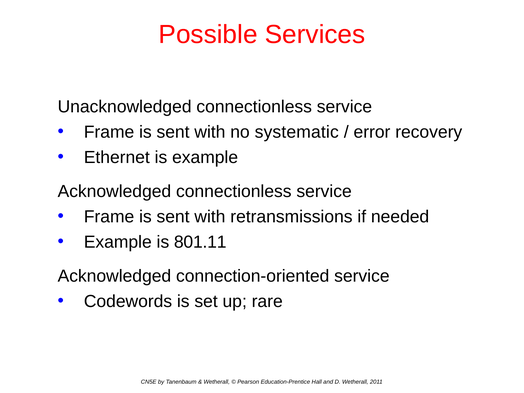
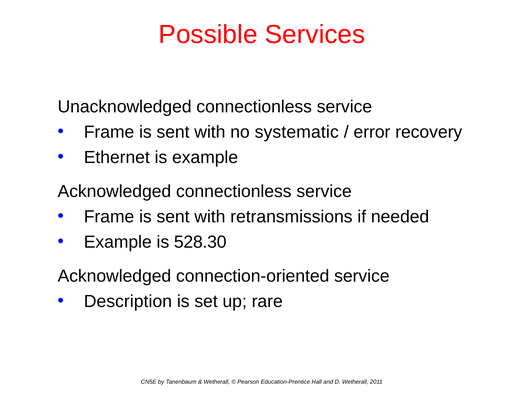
801.11: 801.11 -> 528.30 (200, 242)
Codewords: Codewords -> Description (128, 301)
